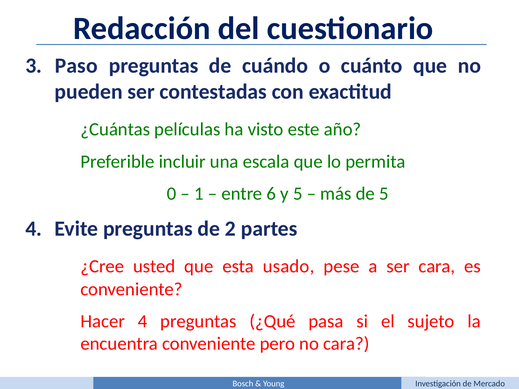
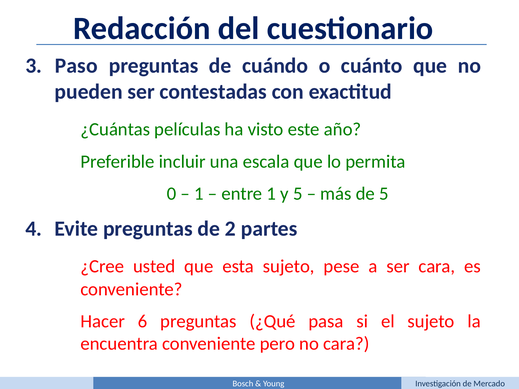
entre 6: 6 -> 1 (271, 194)
esta usado: usado -> sujeto (289, 267)
Hacer 4: 4 -> 6 (143, 321)
